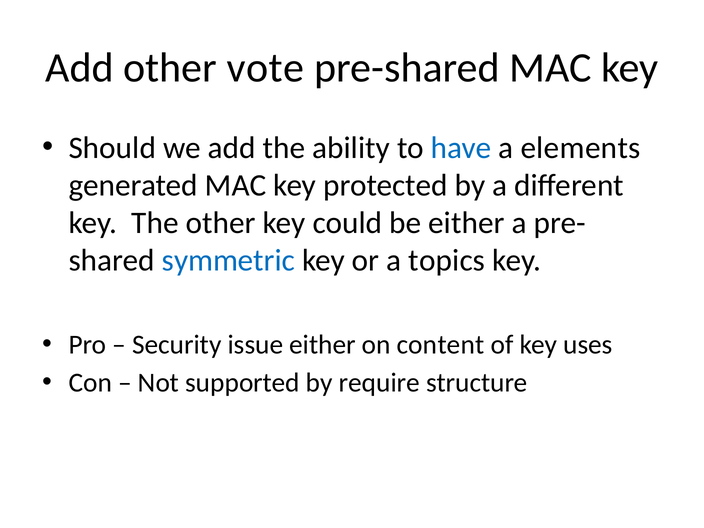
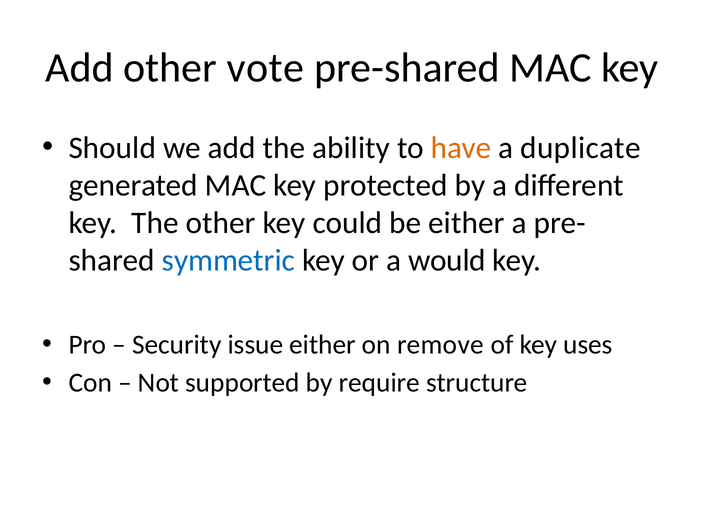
have colour: blue -> orange (461, 148)
elements: elements -> duplicate (581, 148)
topics: topics -> would (447, 260)
content: content -> remove (440, 345)
